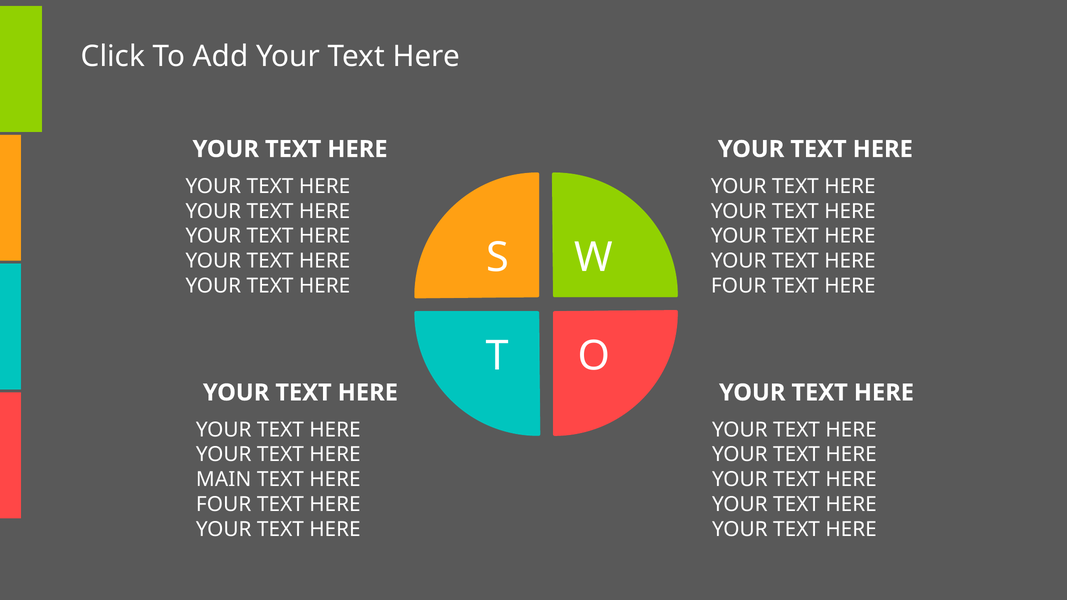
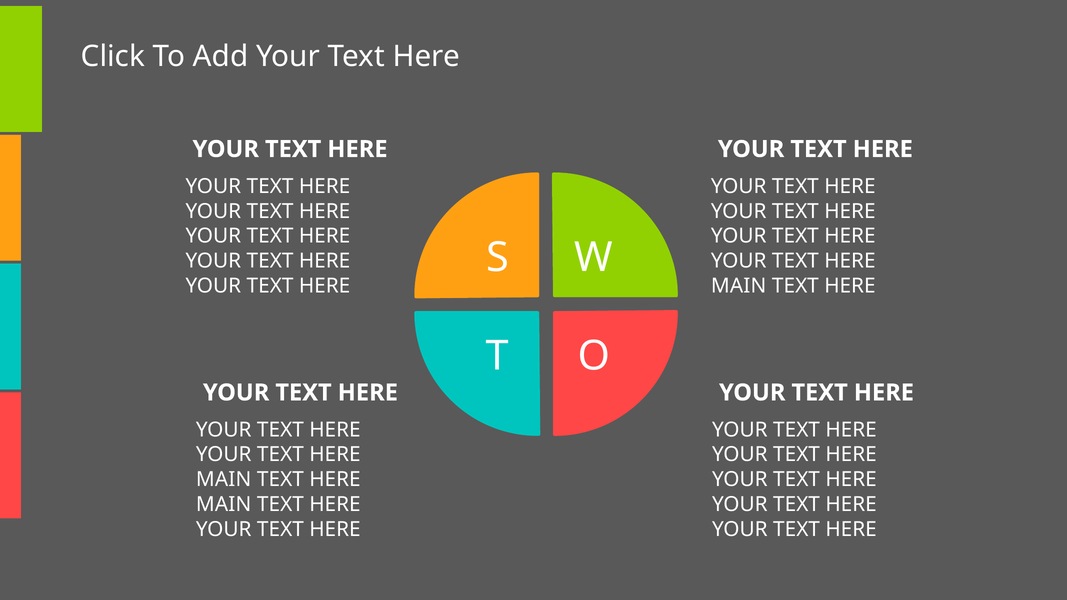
FOUR: FOUR -> MAIN (739, 286)
FOUR: FOUR -> MAIN (224, 505)
